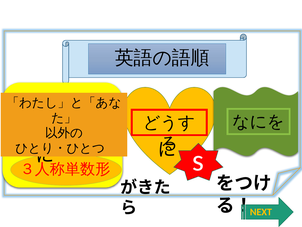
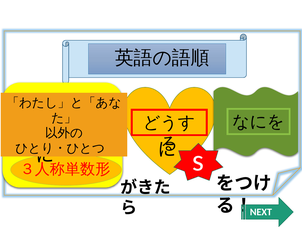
NEXT colour: yellow -> white (261, 212)
